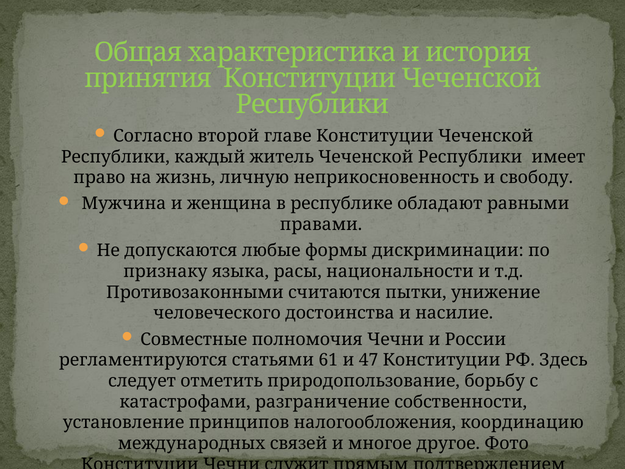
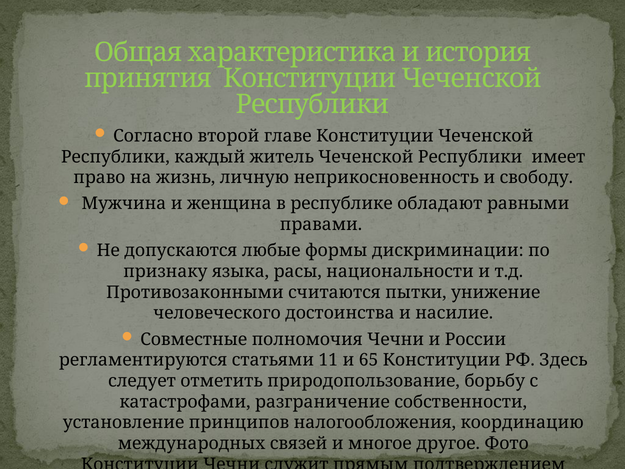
61: 61 -> 11 (328, 360)
47: 47 -> 65 (369, 360)
